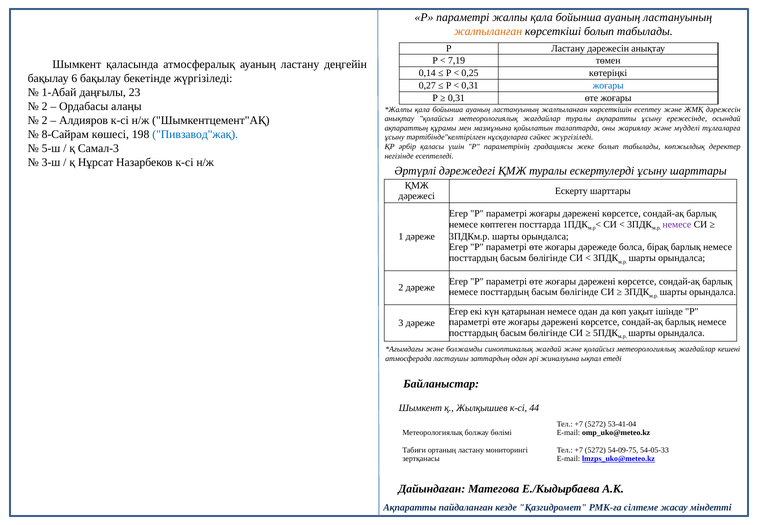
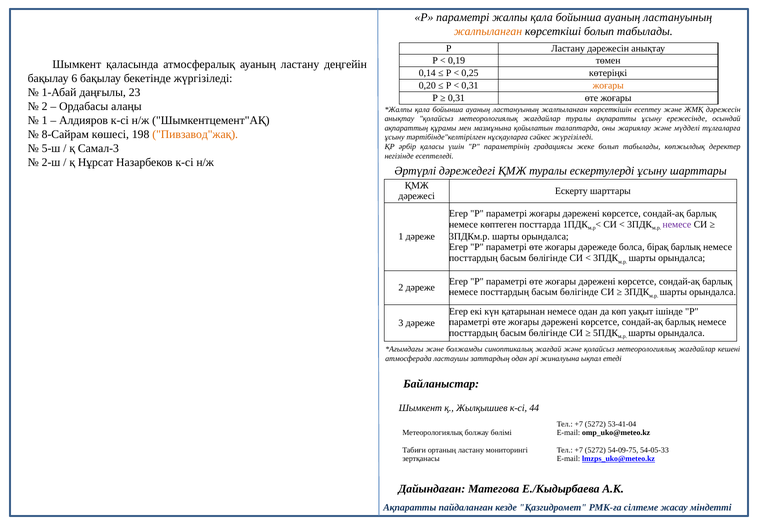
7,19: 7,19 -> 0,19 (457, 61)
0,27: 0,27 -> 0,20 (427, 86)
жоғары colour: blue -> orange (608, 86)
2: 2 -> 1 (45, 120)
Пивзавод"жақ colour: blue -> orange (195, 134)
3-ш: 3-ш -> 2-ш (51, 162)
